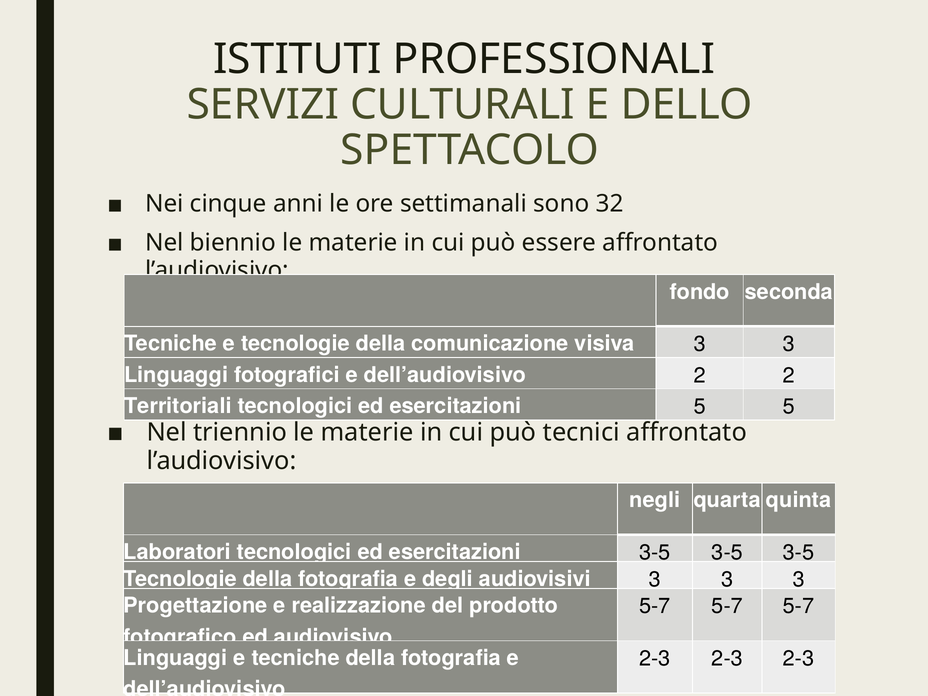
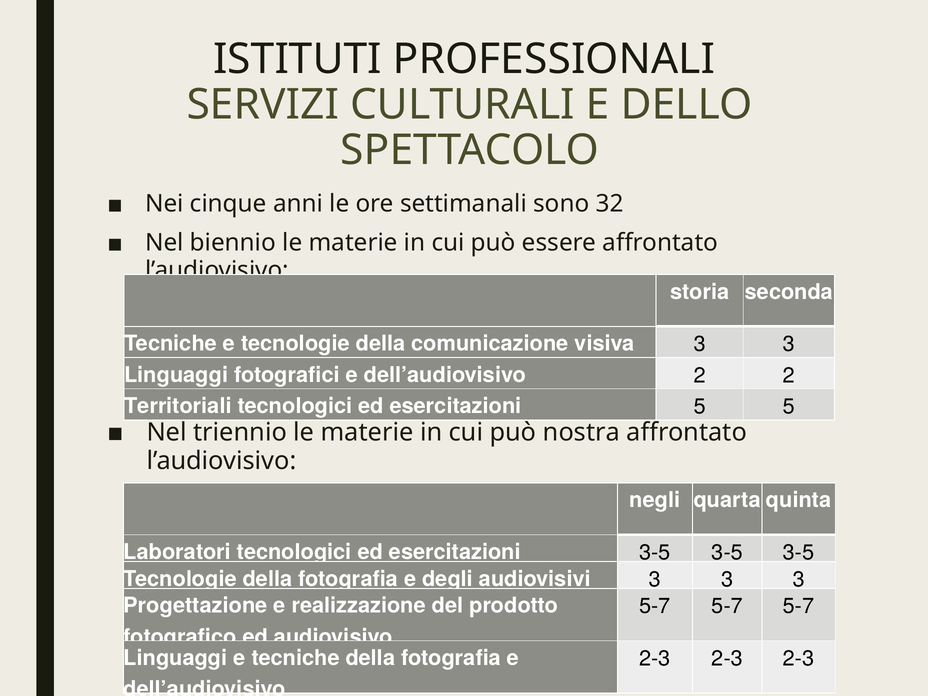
fondo: fondo -> storia (700, 292)
tecnici: tecnici -> nostra (581, 432)
